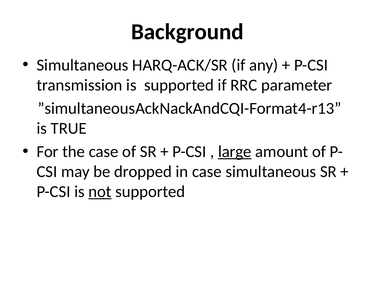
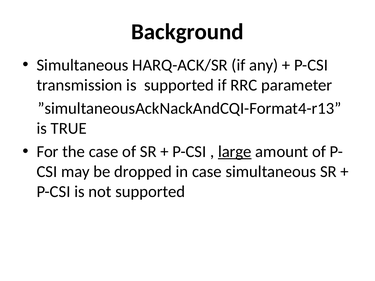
not underline: present -> none (100, 192)
